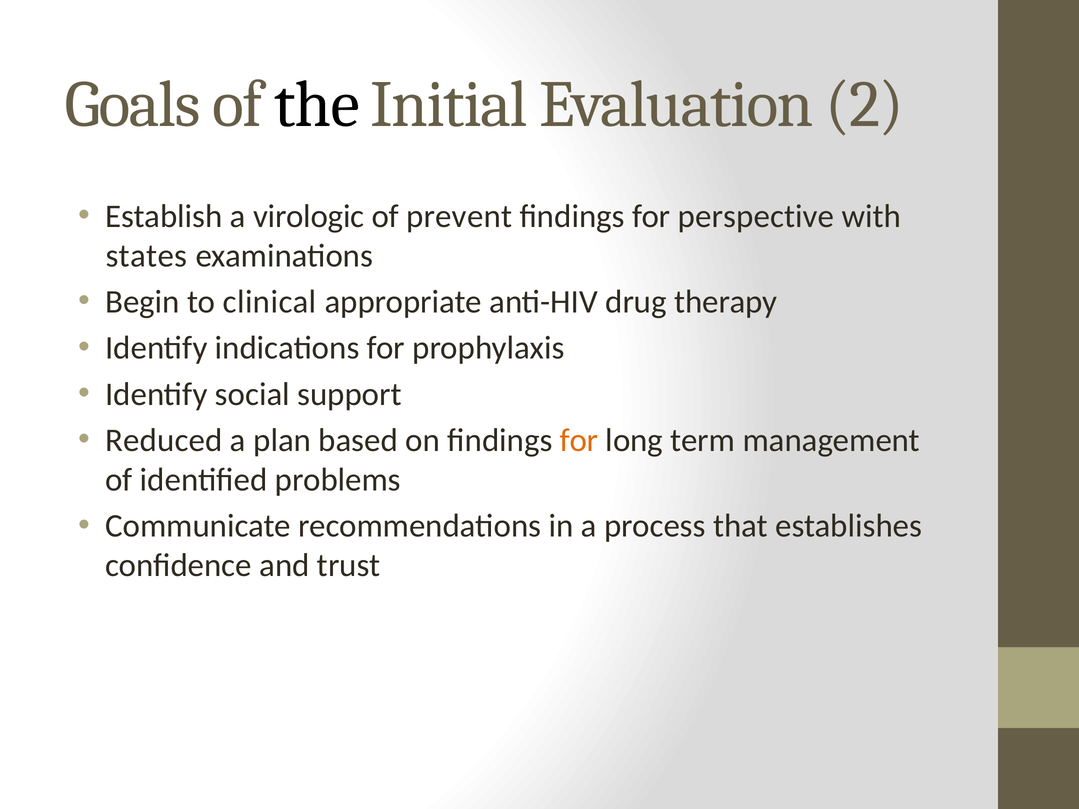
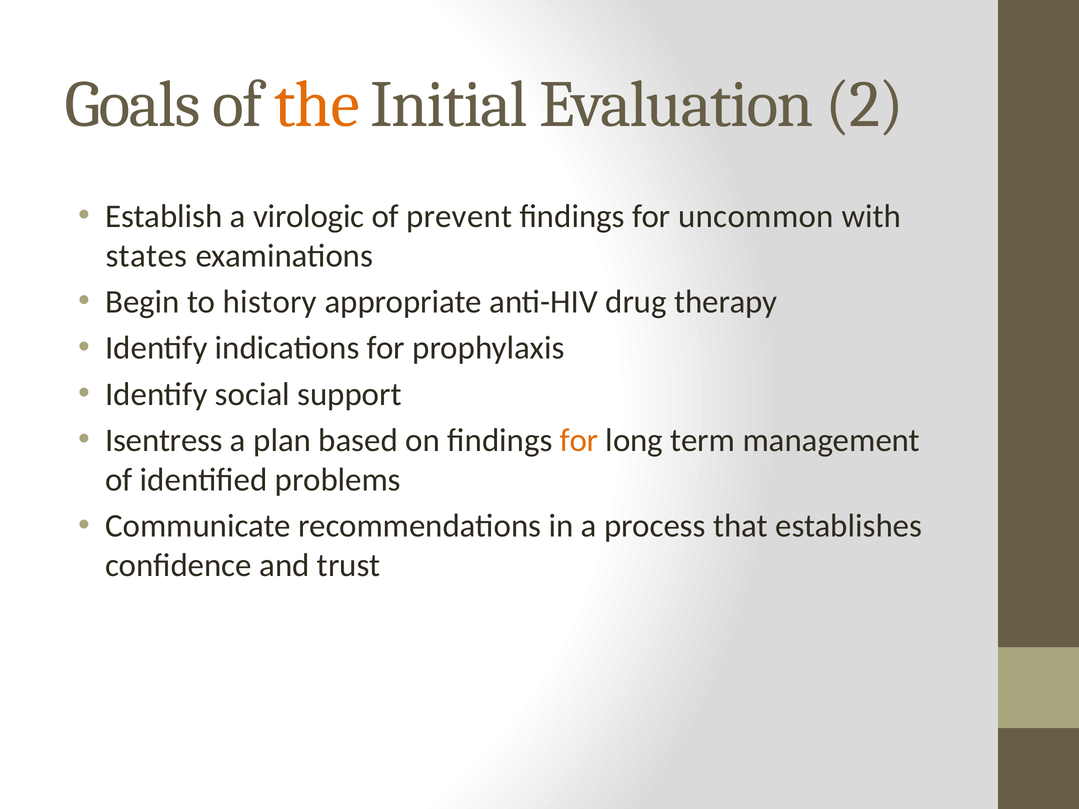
the colour: black -> orange (317, 104)
perspective: perspective -> uncommon (756, 216)
clinical: clinical -> history (270, 302)
Reduced: Reduced -> Isentress (164, 440)
